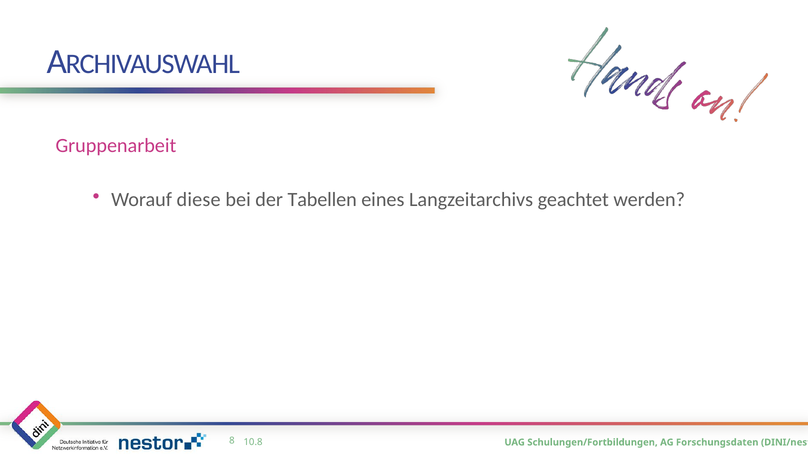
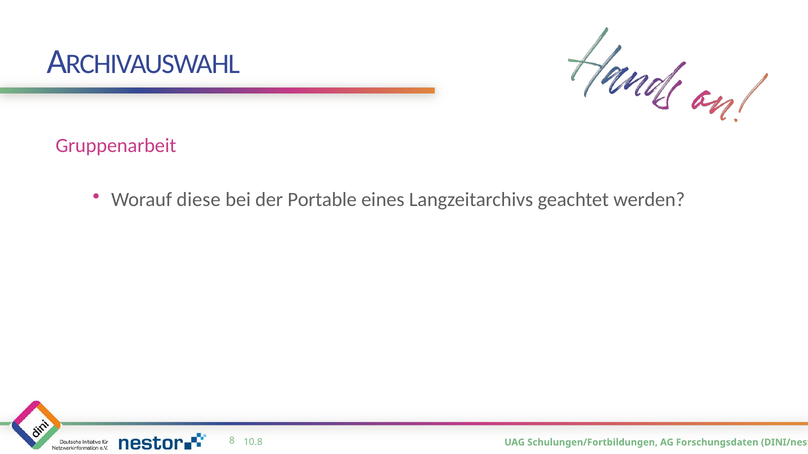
Tabellen: Tabellen -> Portable (322, 200)
